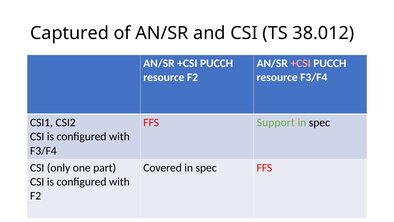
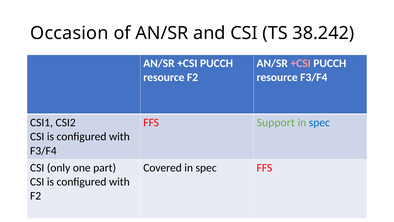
Captured: Captured -> Occasion (69, 33)
38.012: 38.012 -> 38.242 (323, 33)
spec colour: black -> blue (319, 122)
